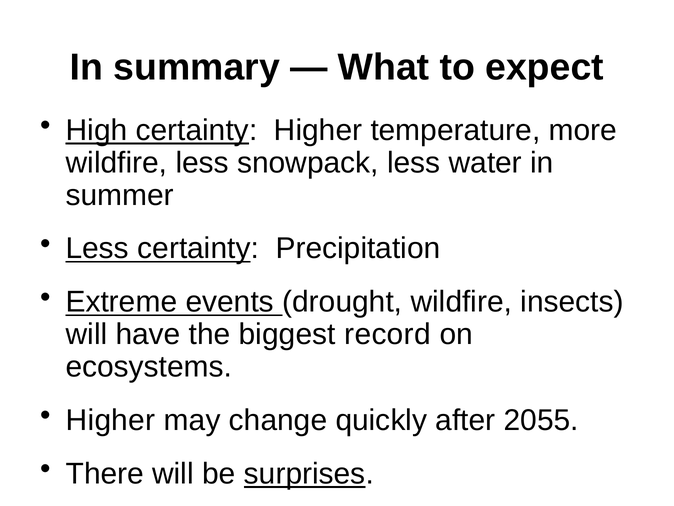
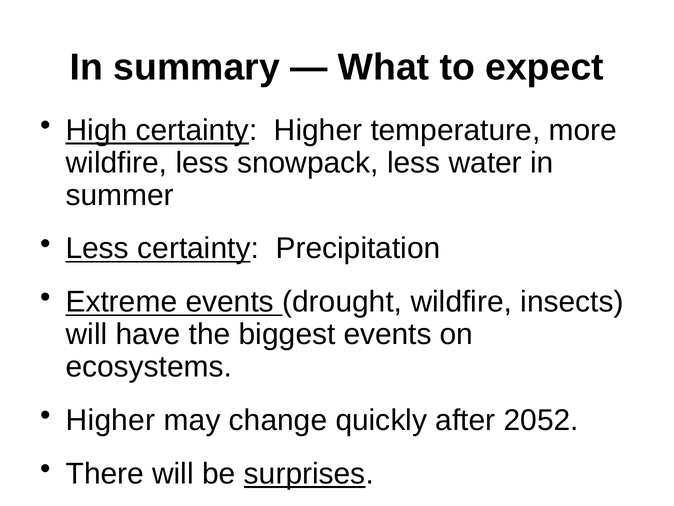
biggest record: record -> events (388, 334)
2055: 2055 -> 2052 (541, 420)
